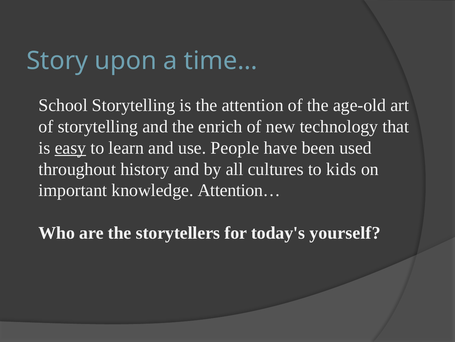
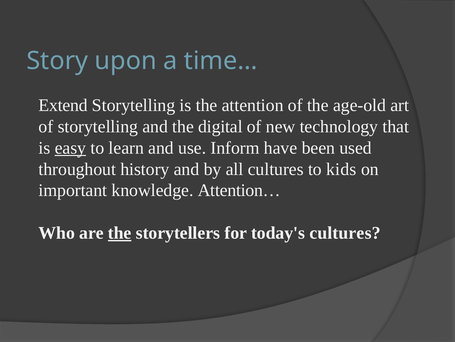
School: School -> Extend (63, 105)
enrich: enrich -> digital (220, 126)
People: People -> Inform (235, 148)
the underline: none -> present (120, 233)
today's yourself: yourself -> cultures (345, 233)
